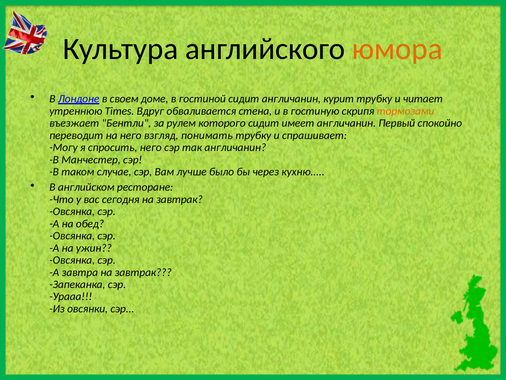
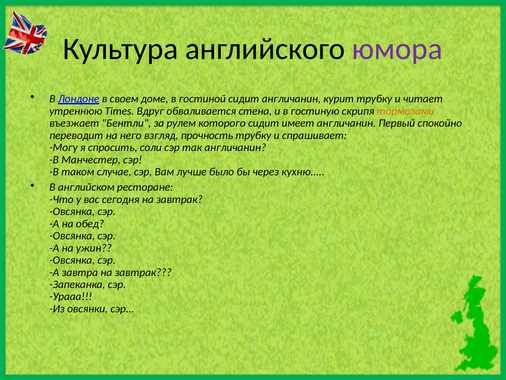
юмора colour: orange -> purple (397, 49)
понимать: понимать -> прочность (207, 135)
спросить него: него -> соли (151, 147)
